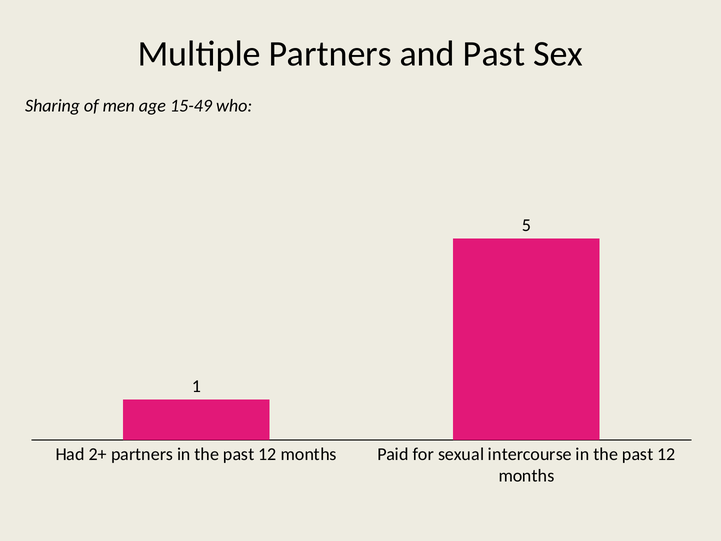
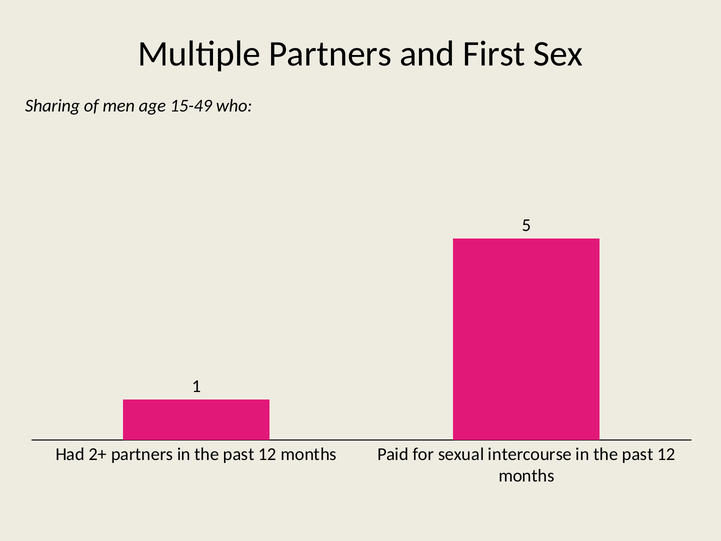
and Past: Past -> First (494, 54)
